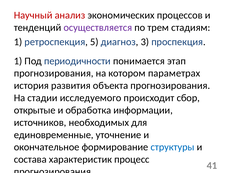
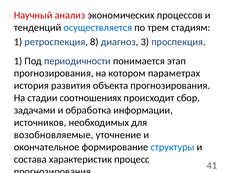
осуществляется colour: purple -> blue (98, 28)
5: 5 -> 8 (94, 42)
исследуемого: исследуемого -> соотношениях (91, 98)
открытые: открытые -> задачами (35, 110)
единовременные: единовременные -> возобновляемые (54, 135)
